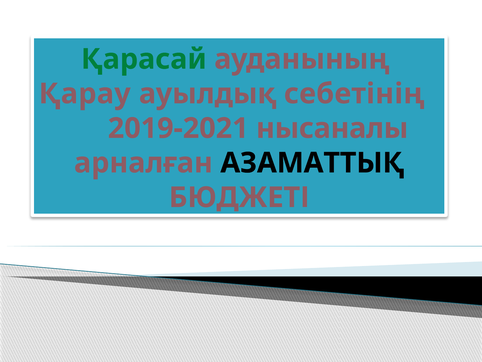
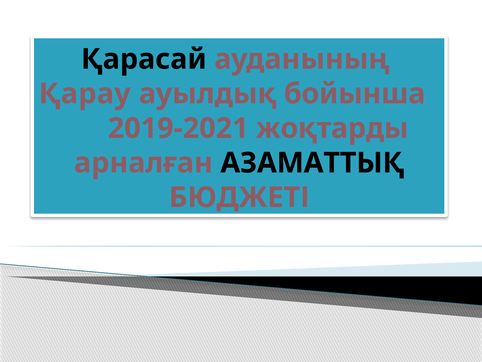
Қарасай colour: green -> black (144, 59)
себетінің: себетінің -> бойынша (355, 94)
нысаналы: нысаналы -> жоқтарды (332, 128)
